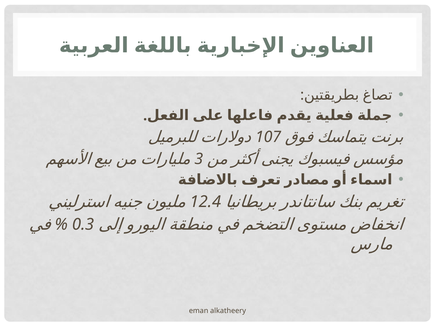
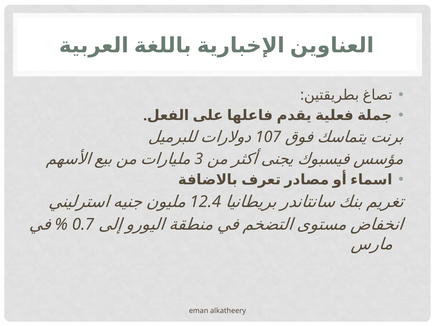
0.3: 0.3 -> 0.7 (83, 225)
